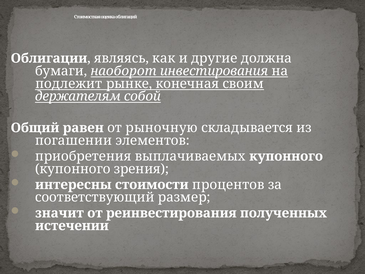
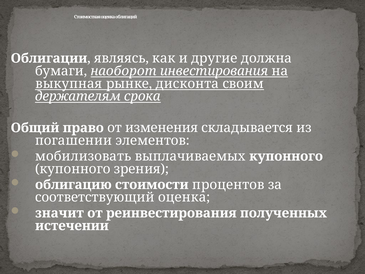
подлежит: подлежит -> выкупная (69, 84)
конечная: конечная -> дисконта (187, 84)
собой: собой -> срока (142, 96)
равен: равен -> право (83, 128)
рыночную: рыночную -> изменения (162, 128)
приобретения: приобретения -> мобилизовать (83, 156)
интересны: интересны -> облигацию (73, 184)
соответствующий размер: размер -> оценка (184, 197)
